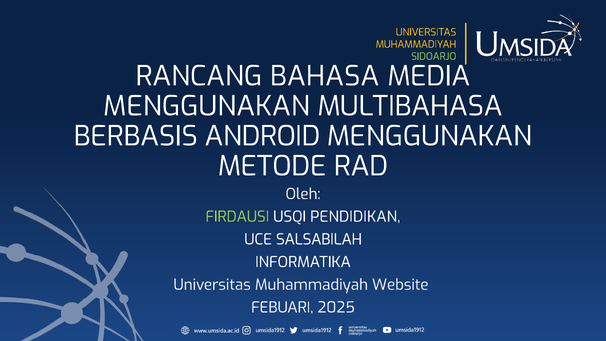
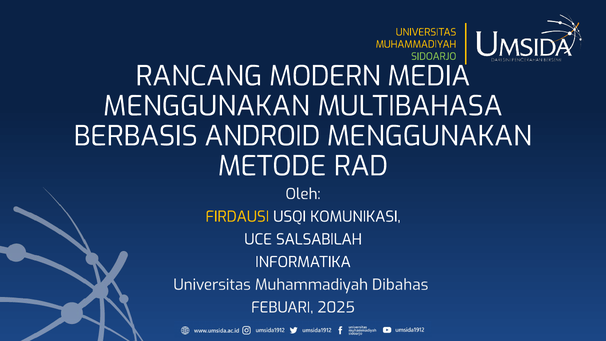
BAHASA: BAHASA -> MODERN (325, 76)
FIRDAUSI colour: light green -> yellow (237, 217)
PENDIDIKAN: PENDIDIKAN -> KOMUNIKASI (355, 217)
Website: Website -> Dibahas (400, 285)
